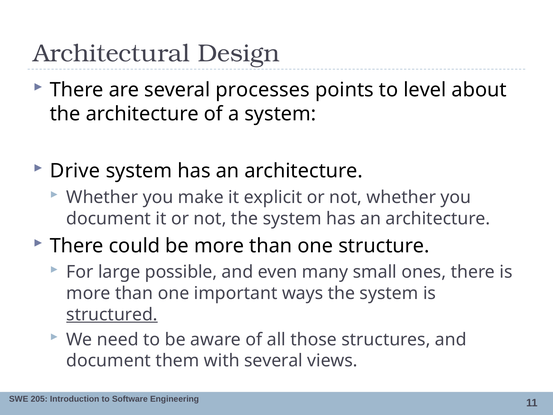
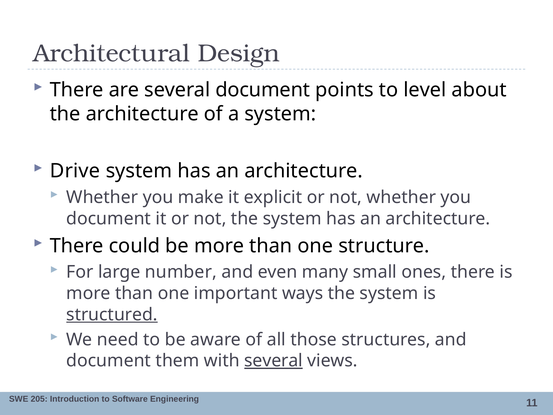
several processes: processes -> document (263, 90)
possible: possible -> number (181, 272)
several underline: none -> present (274, 361)
